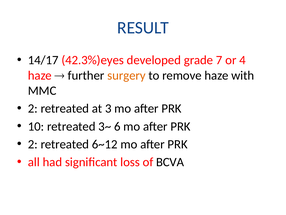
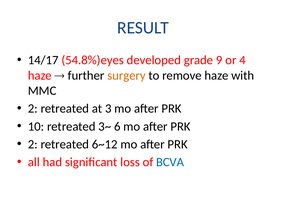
42.3%)eyes: 42.3%)eyes -> 54.8%)eyes (93, 60)
7: 7 -> 9 (219, 60)
BCVA colour: black -> blue (170, 162)
